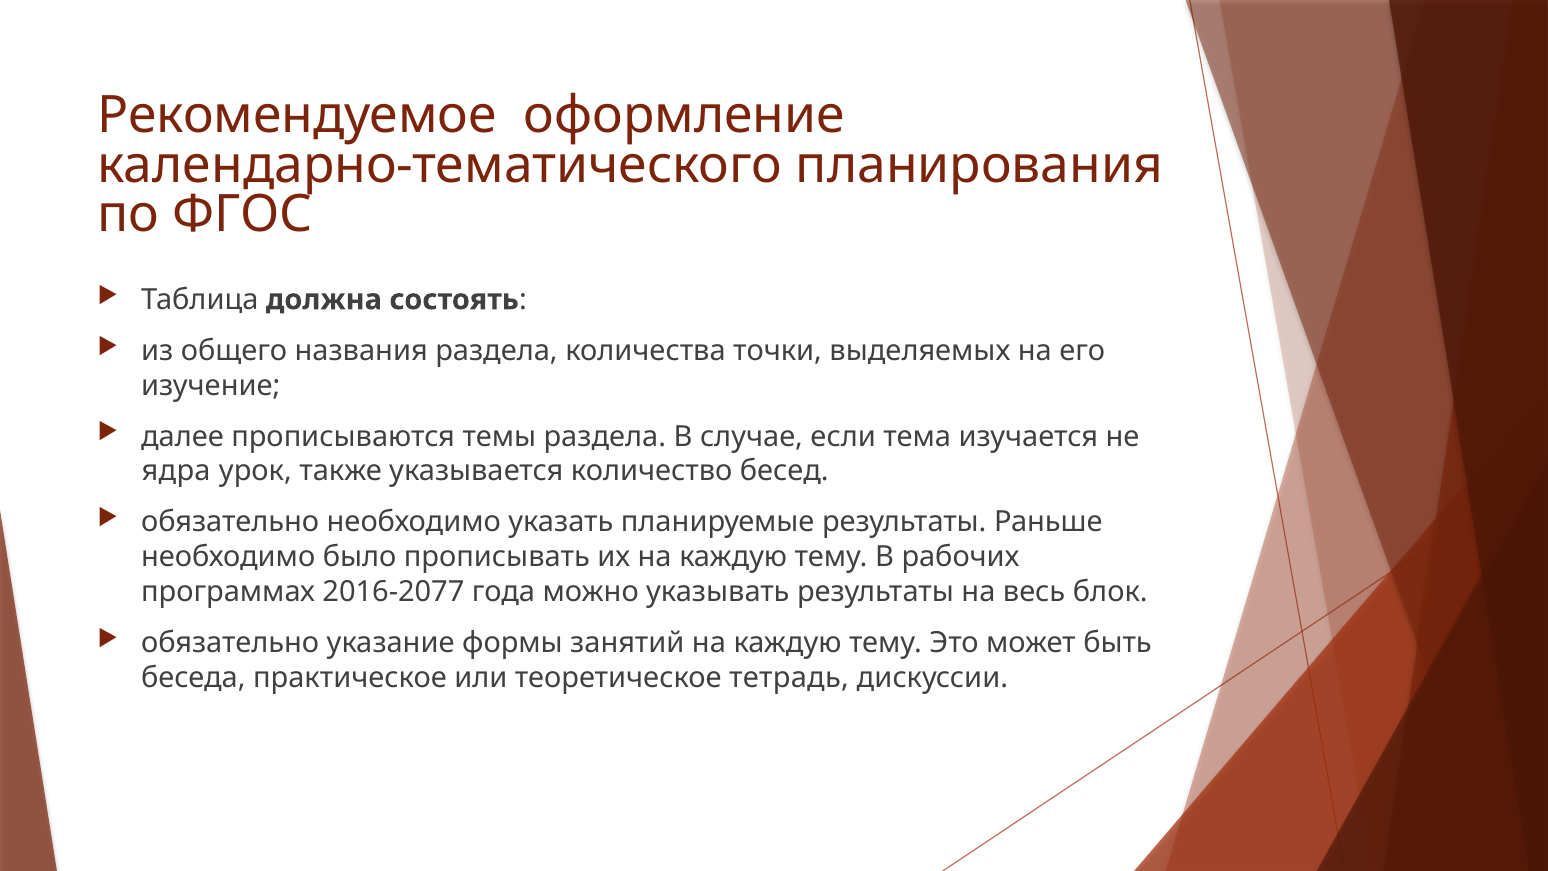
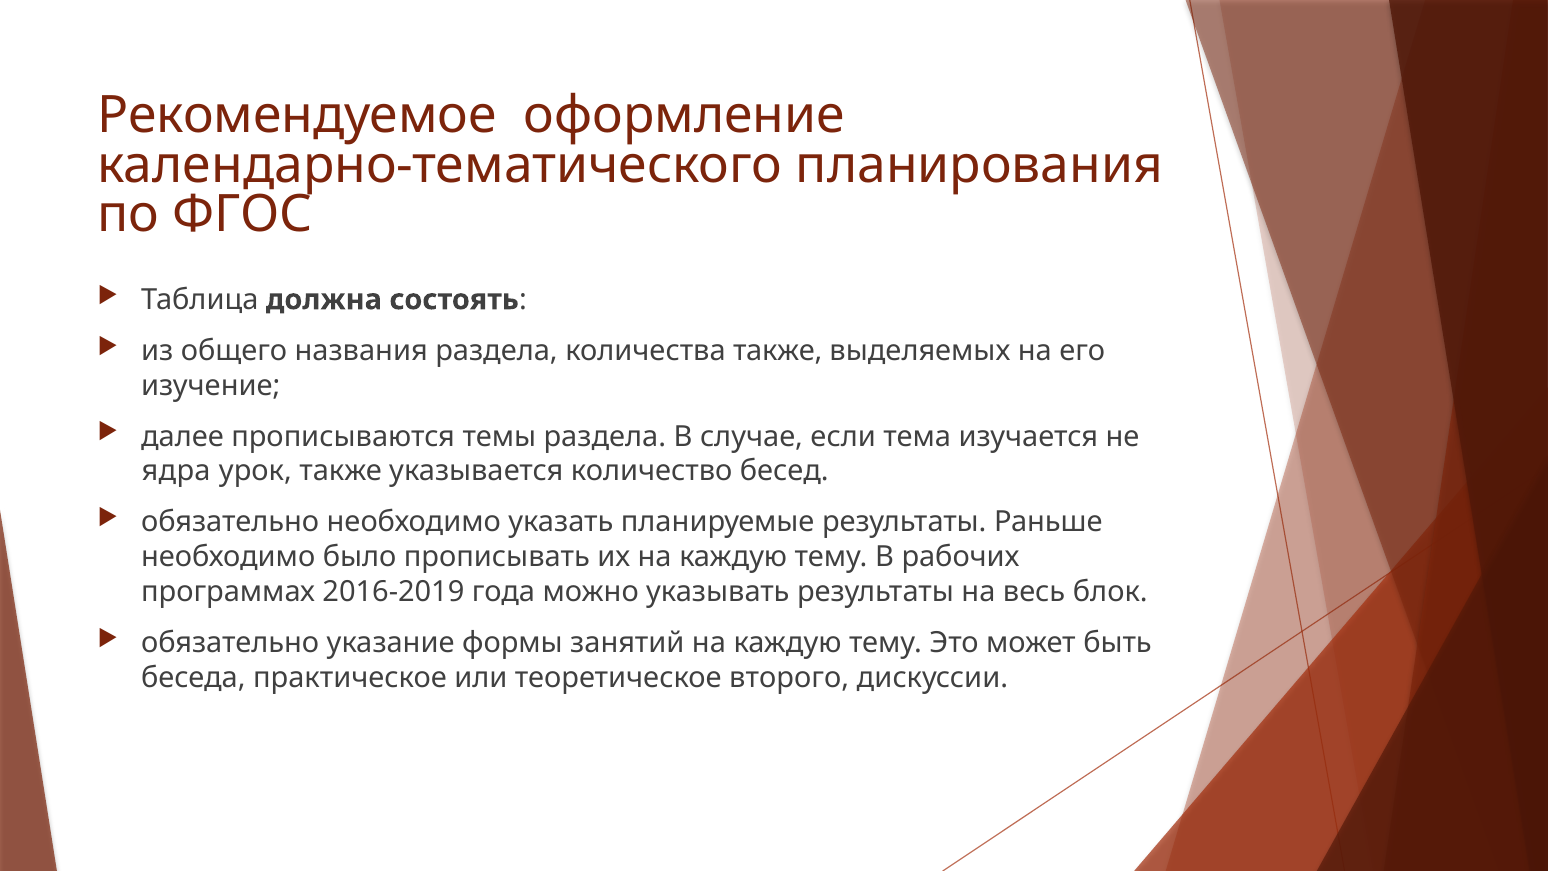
количества точки: точки -> также (778, 351)
2016-2077: 2016-2077 -> 2016-2019 (393, 592)
тетрадь: тетрадь -> второго (789, 678)
